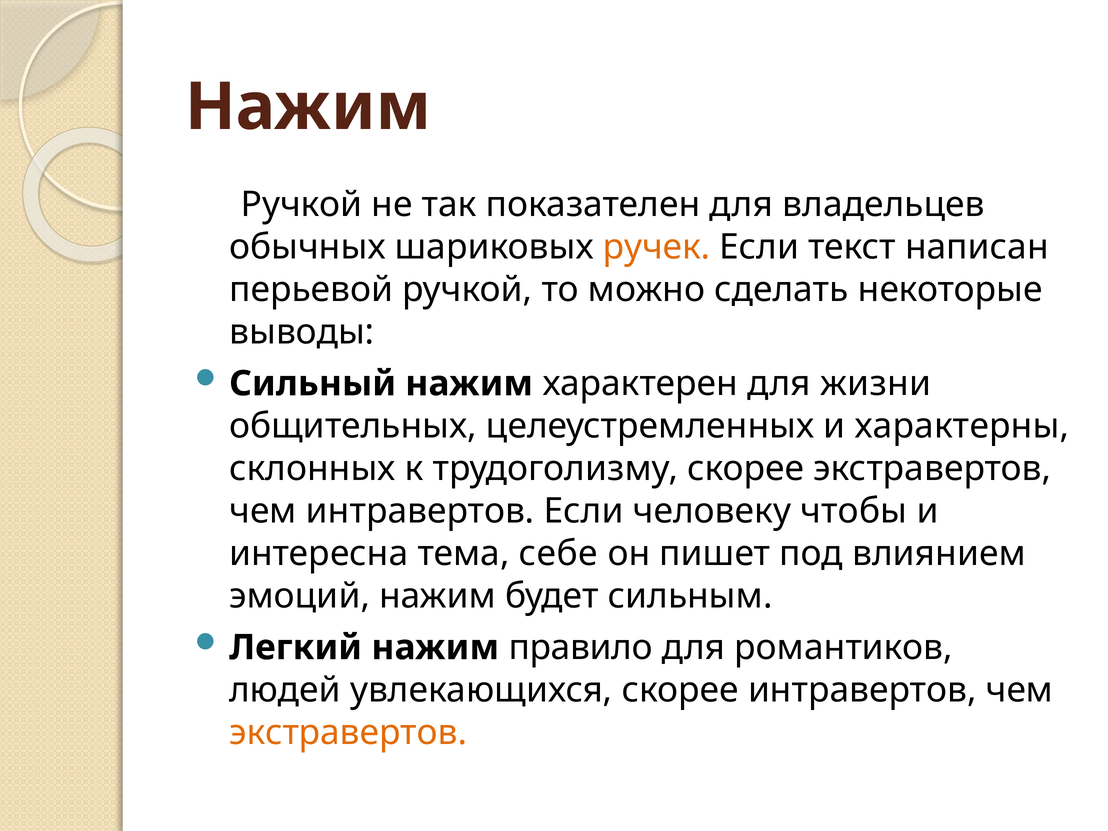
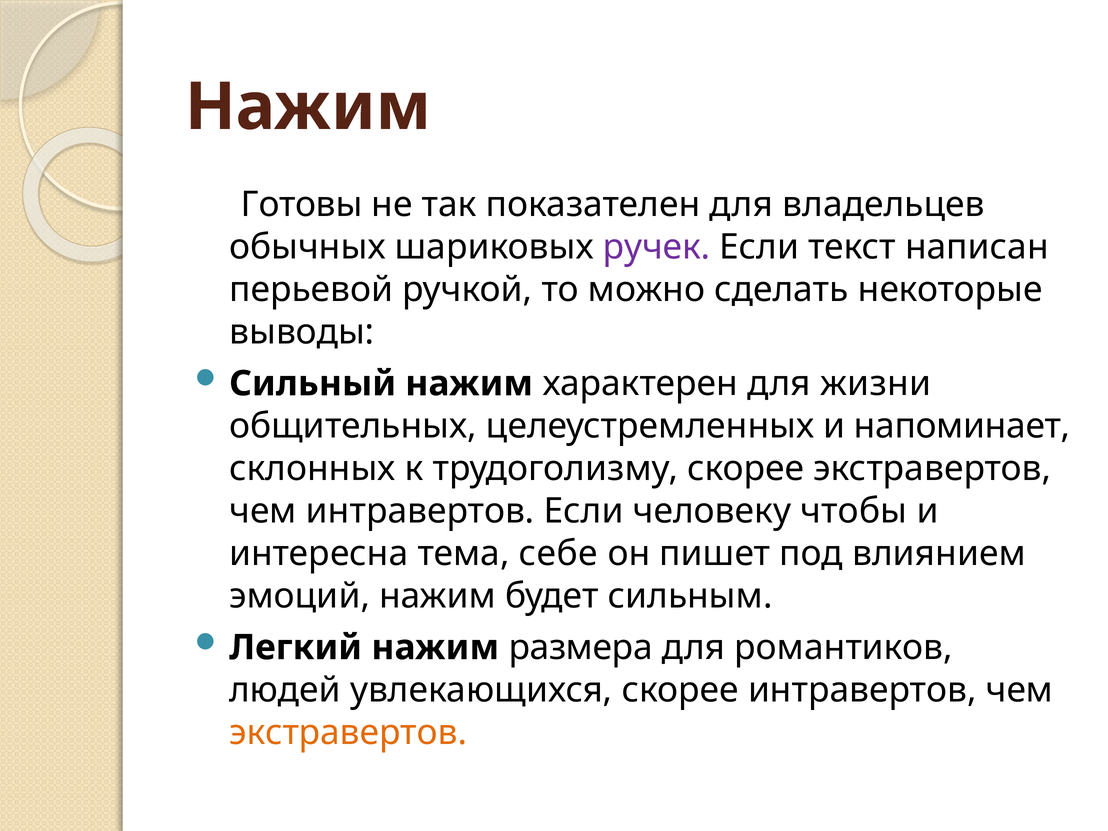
Ручкой: Ручкой -> Готовы (302, 205)
ручек colour: orange -> purple (657, 247)
характерны: характерны -> напоминает (962, 426)
правило: правило -> размера (581, 648)
